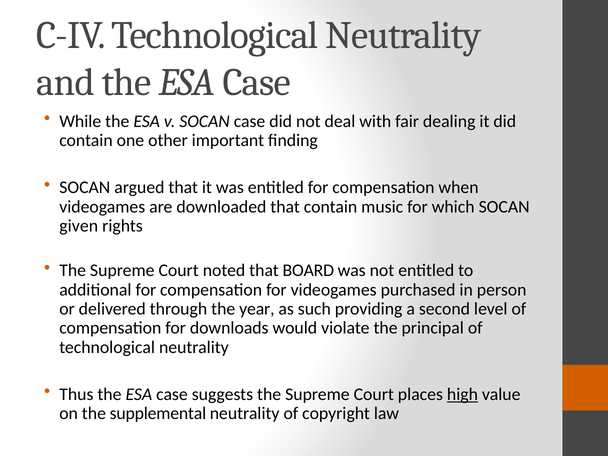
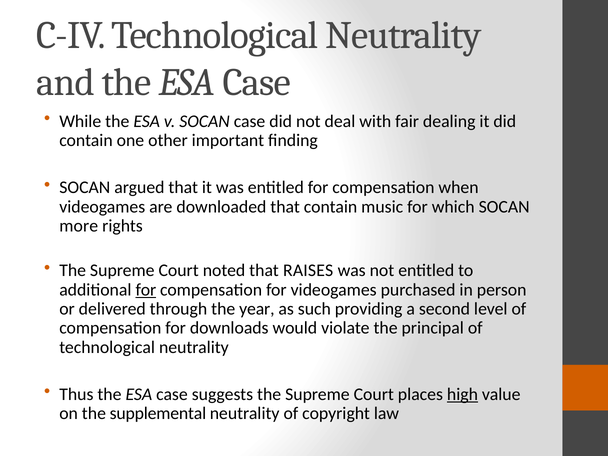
given: given -> more (79, 226)
BOARD: BOARD -> RAISES (308, 271)
for underline: none -> present (146, 290)
